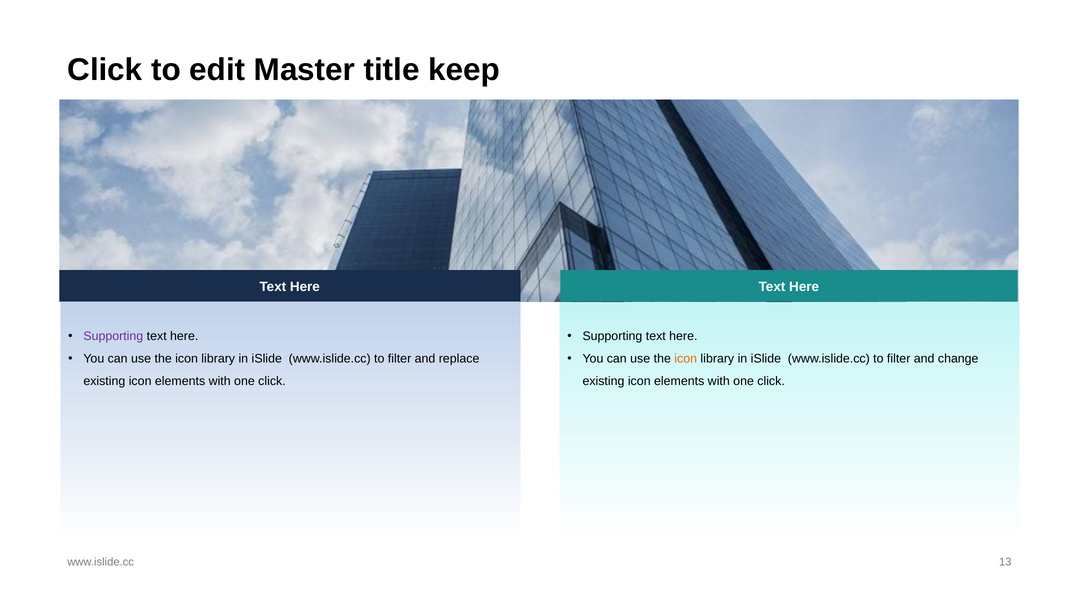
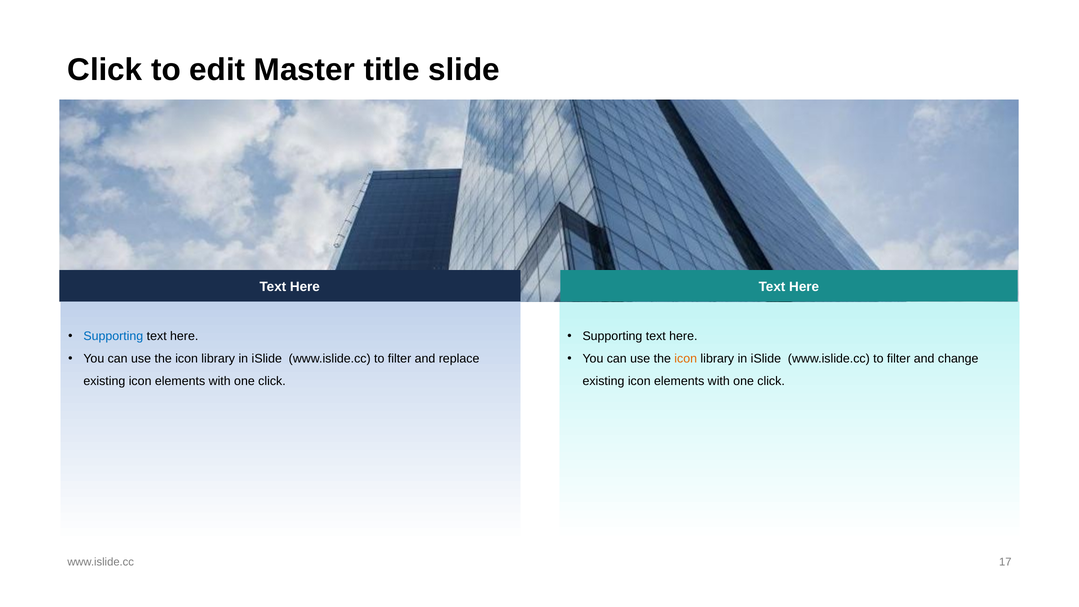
keep: keep -> slide (464, 70)
Supporting colour: purple -> blue (113, 336)
13: 13 -> 17 (1005, 562)
